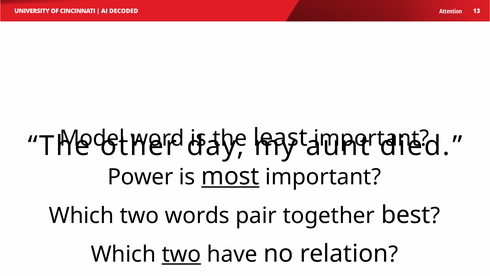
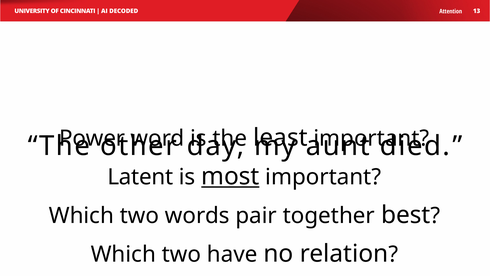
Model: Model -> Power (92, 138)
Power: Power -> Latent (140, 177)
two underline: present -> none (181, 254)
